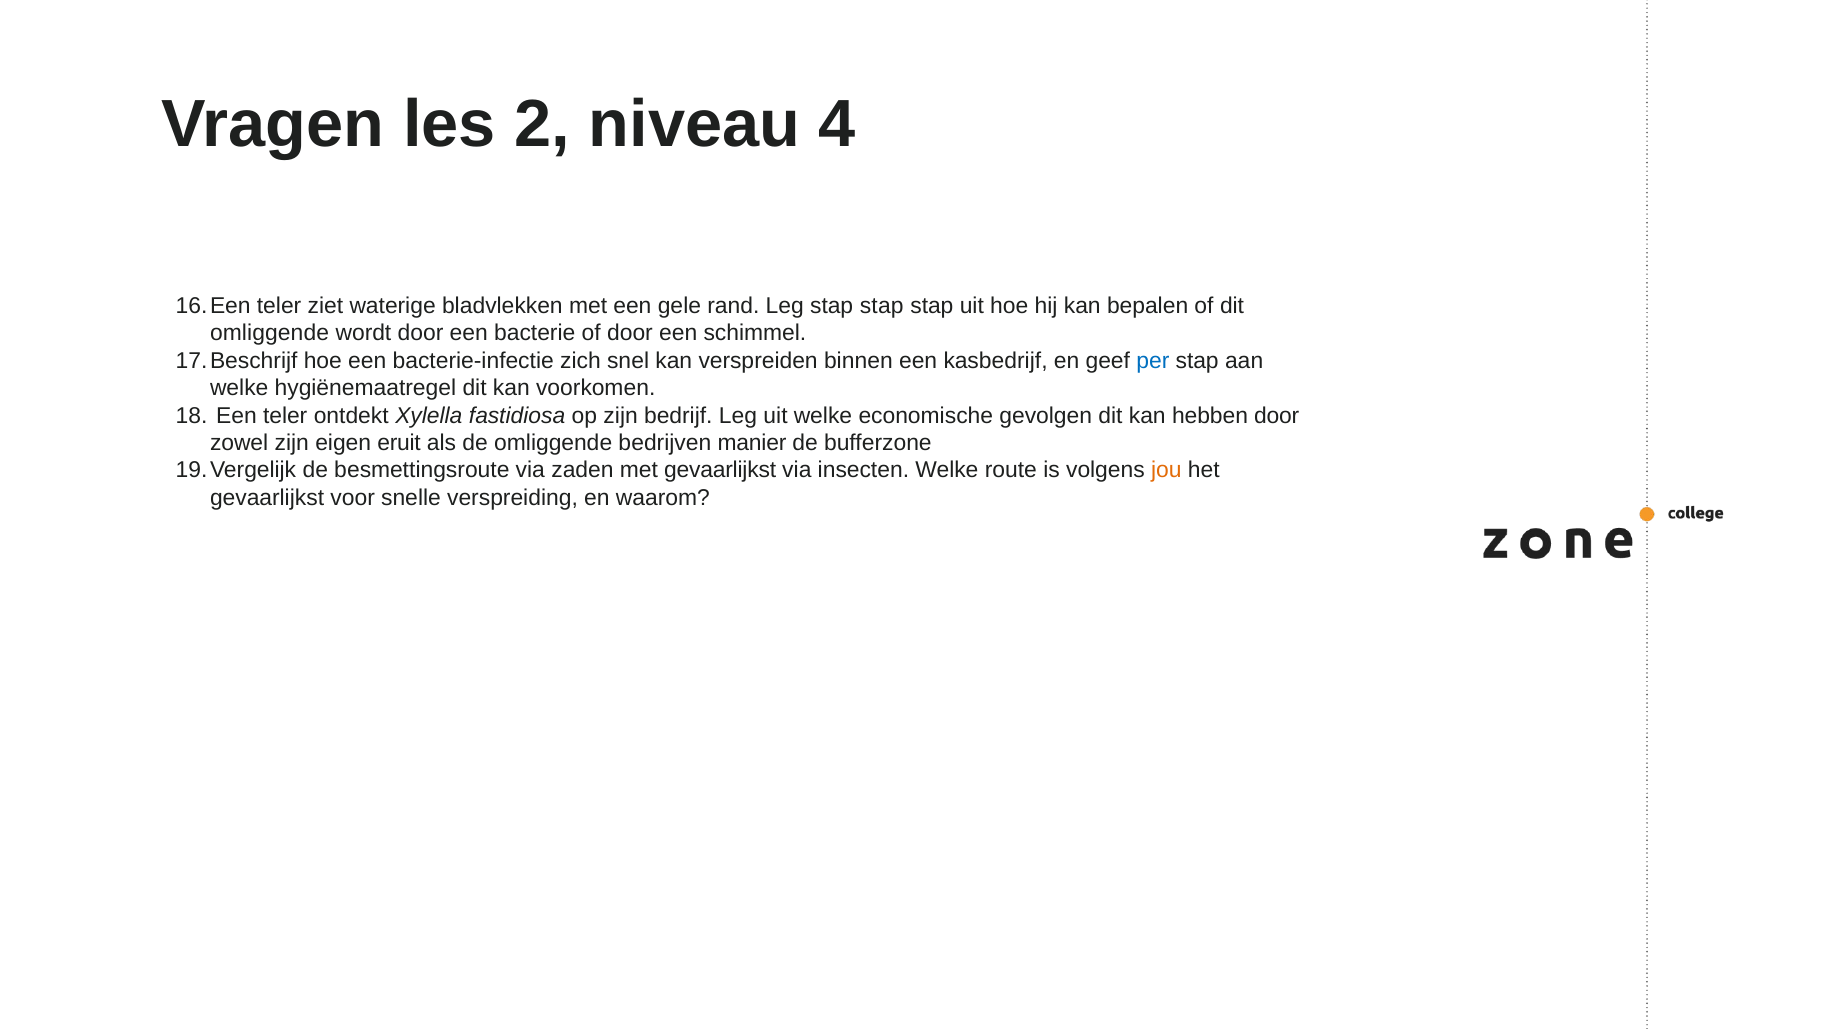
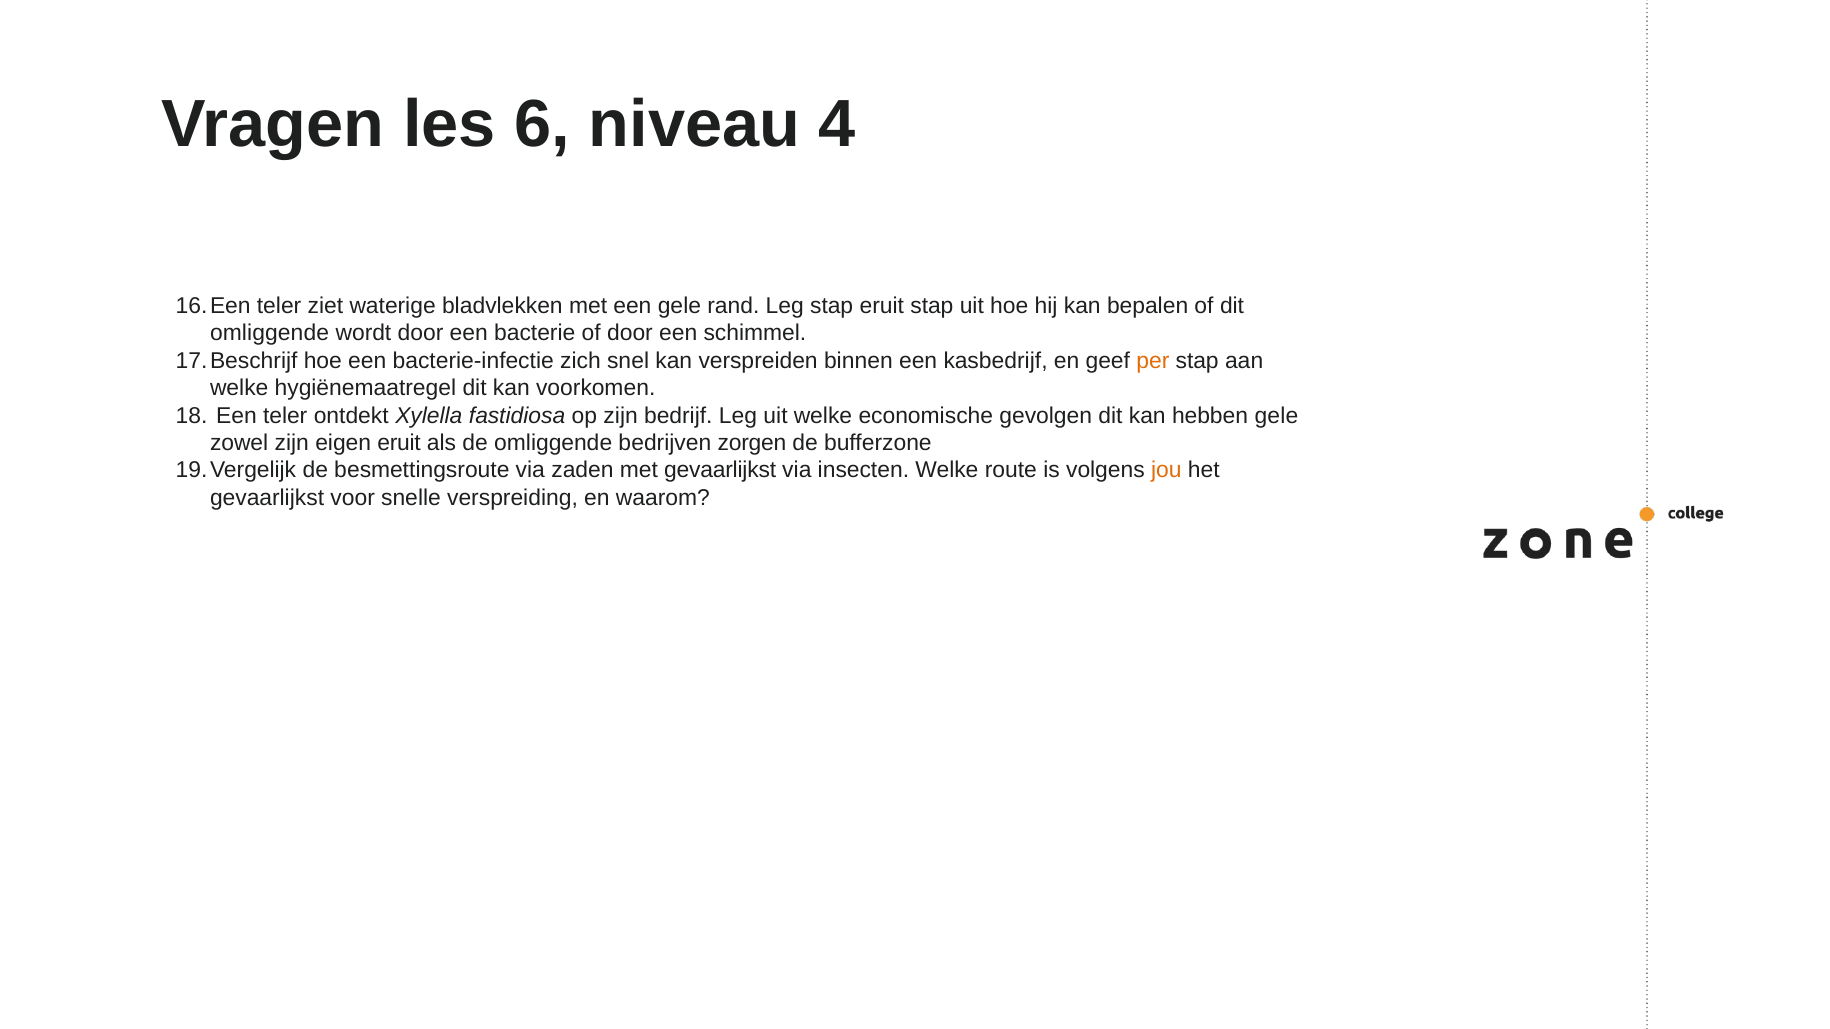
2: 2 -> 6 (542, 124)
Leg stap stap: stap -> eruit (882, 306)
per colour: blue -> orange (1153, 361)
hebben door: door -> gele (1276, 416)
manier: manier -> zorgen (752, 443)
